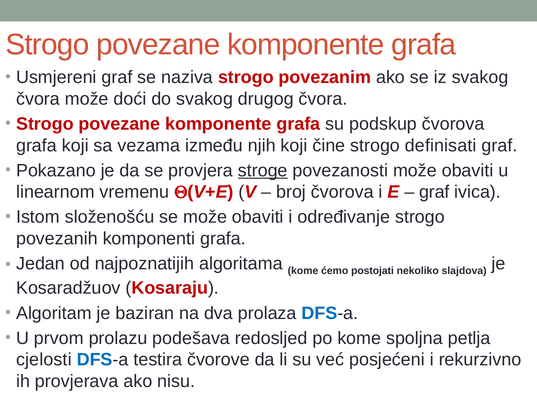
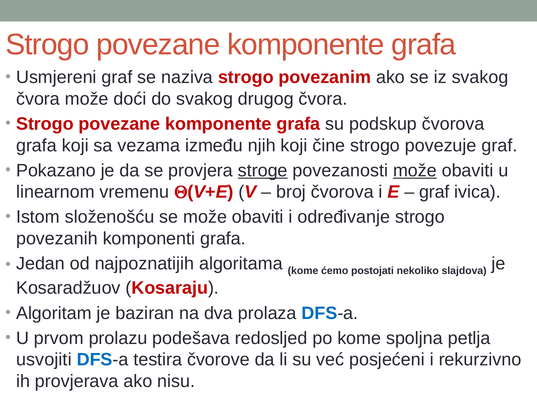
definisati: definisati -> povezuje (441, 145)
može underline: none -> present (415, 170)
cjelosti: cjelosti -> usvojiti (44, 359)
